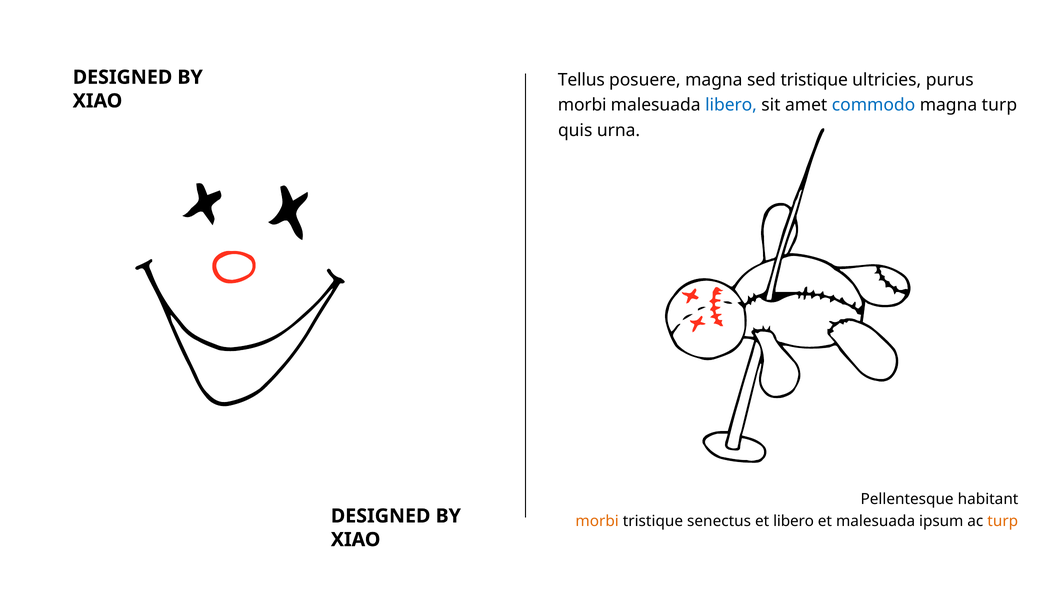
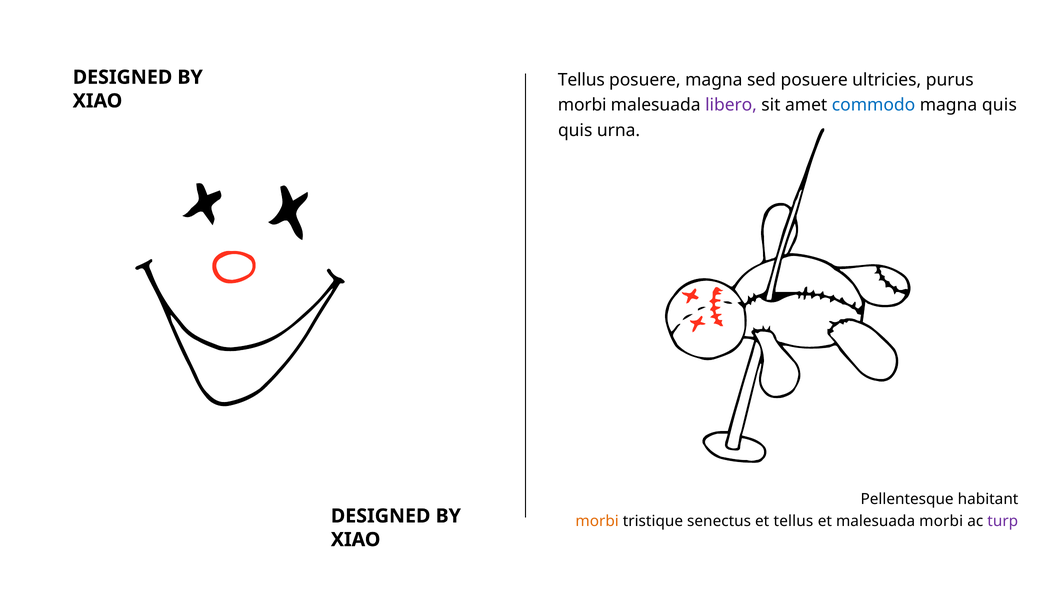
sed tristique: tristique -> posuere (814, 80)
libero colour: blue -> purple (731, 105)
magna turp: turp -> quis (999, 105)
et libero: libero -> tellus (793, 521)
malesuada ipsum: ipsum -> morbi (941, 521)
turp colour: orange -> purple (1003, 521)
